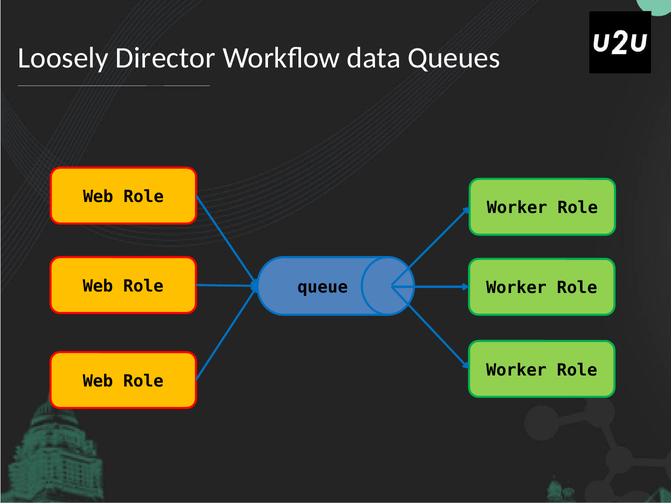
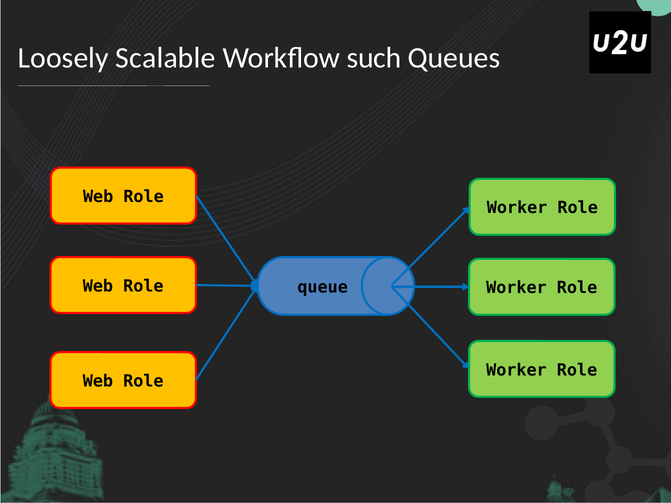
Director: Director -> Scalable (166, 58)
data: data -> such (374, 58)
